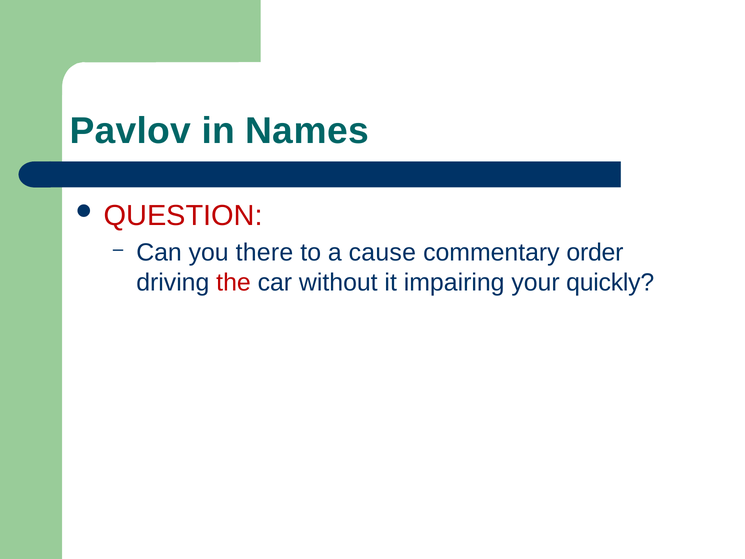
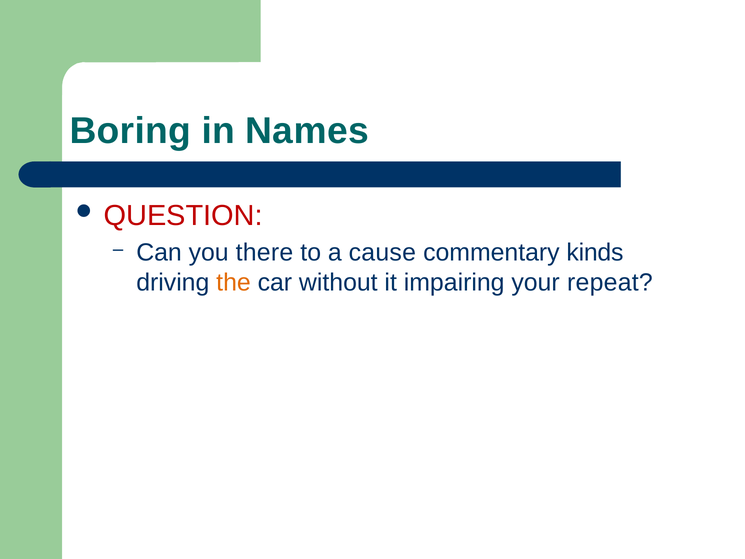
Pavlov: Pavlov -> Boring (130, 131)
order: order -> kinds (595, 253)
the colour: red -> orange (234, 282)
quickly: quickly -> repeat (610, 282)
